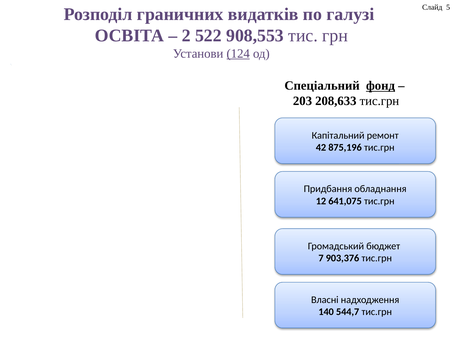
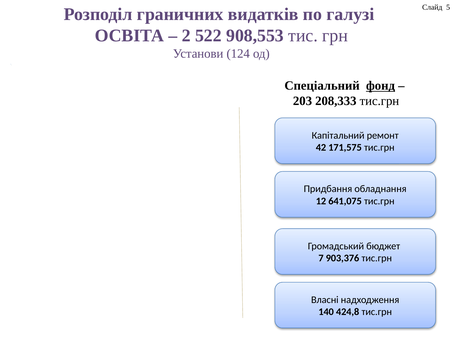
124 underline: present -> none (238, 53)
208,633: 208,633 -> 208,333 (336, 101)
875,196: 875,196 -> 171,575 (345, 147)
544,7: 544,7 -> 424,8 (348, 312)
